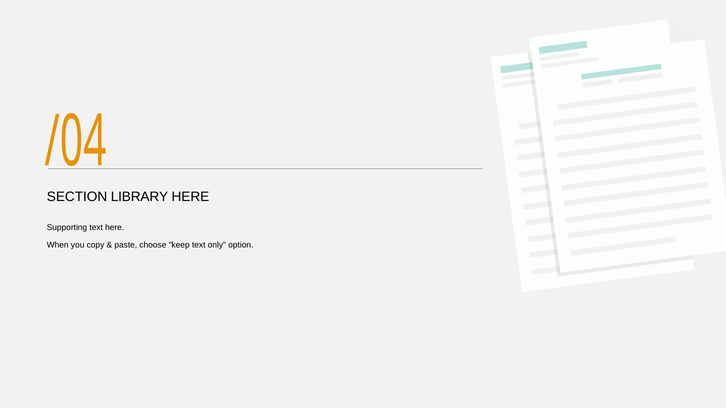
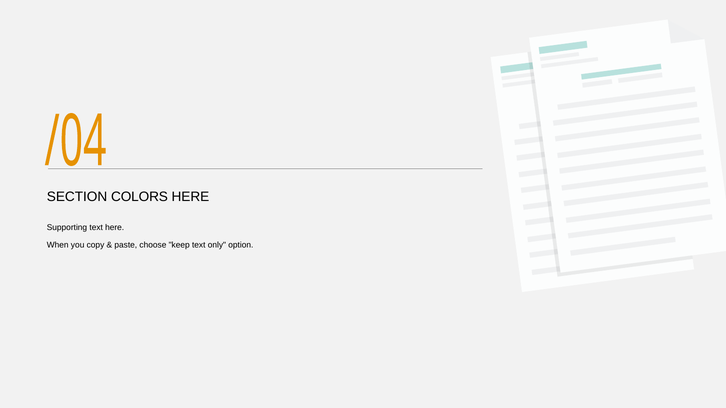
LIBRARY: LIBRARY -> COLORS (139, 197)
